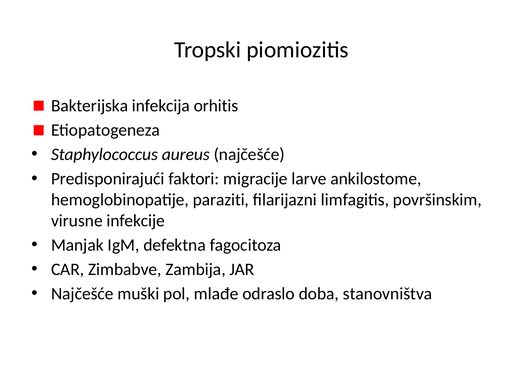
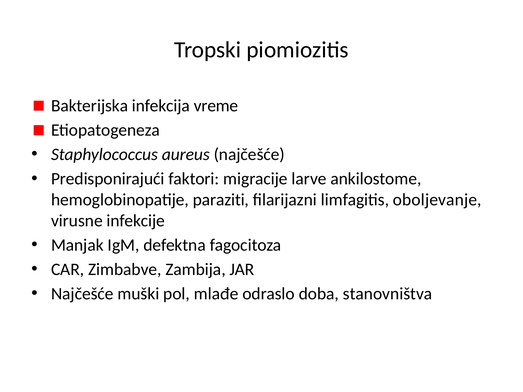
orhitis: orhitis -> vreme (216, 106)
površinskim: površinskim -> oboljevanje (437, 200)
